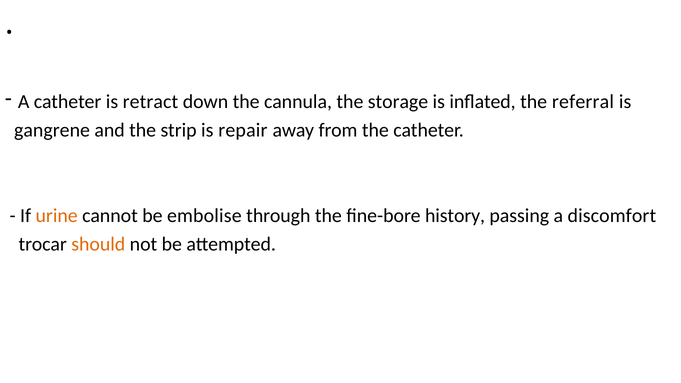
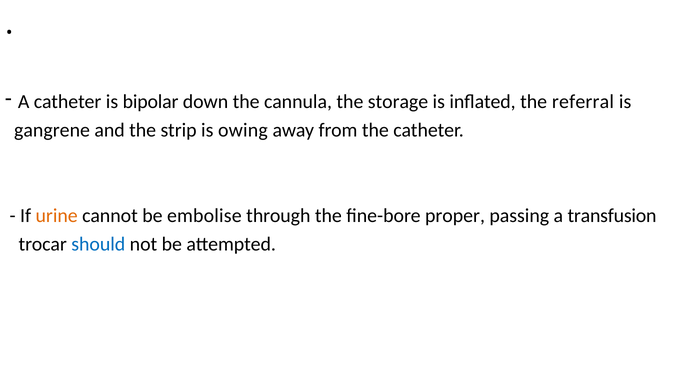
retract: retract -> bipolar (151, 102)
repair: repair -> owing (243, 130)
history: history -> proper (455, 216)
discomfort: discomfort -> transfusion (612, 216)
should colour: orange -> blue (98, 244)
